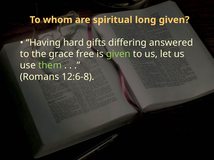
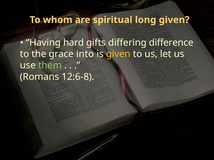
answered: answered -> difference (171, 43)
free: free -> into (85, 54)
given colour: light green -> yellow (118, 54)
